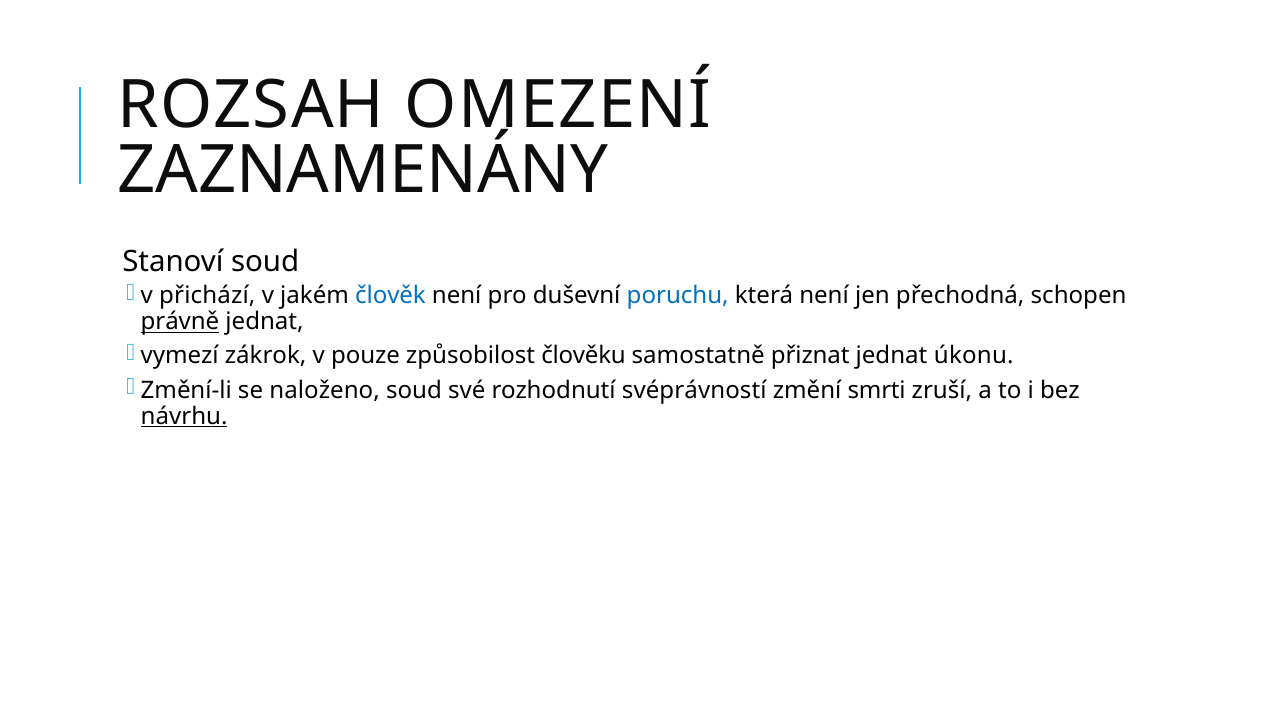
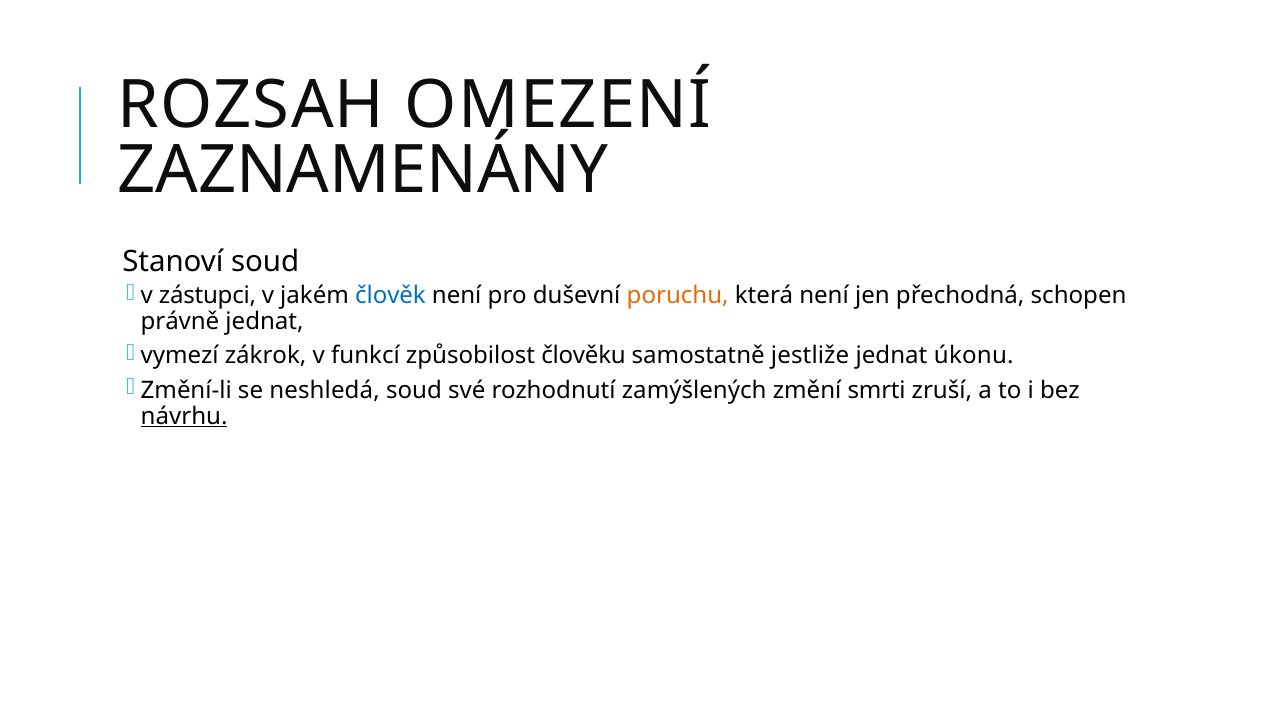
přichází: přichází -> zástupci (207, 296)
poruchu colour: blue -> orange (678, 296)
právně underline: present -> none (180, 322)
pouze: pouze -> funkcí (366, 356)
přiznat: přiznat -> jestliže (810, 356)
naloženo: naloženo -> neshledá (325, 390)
svéprávností: svéprávností -> zamýšlených (694, 390)
